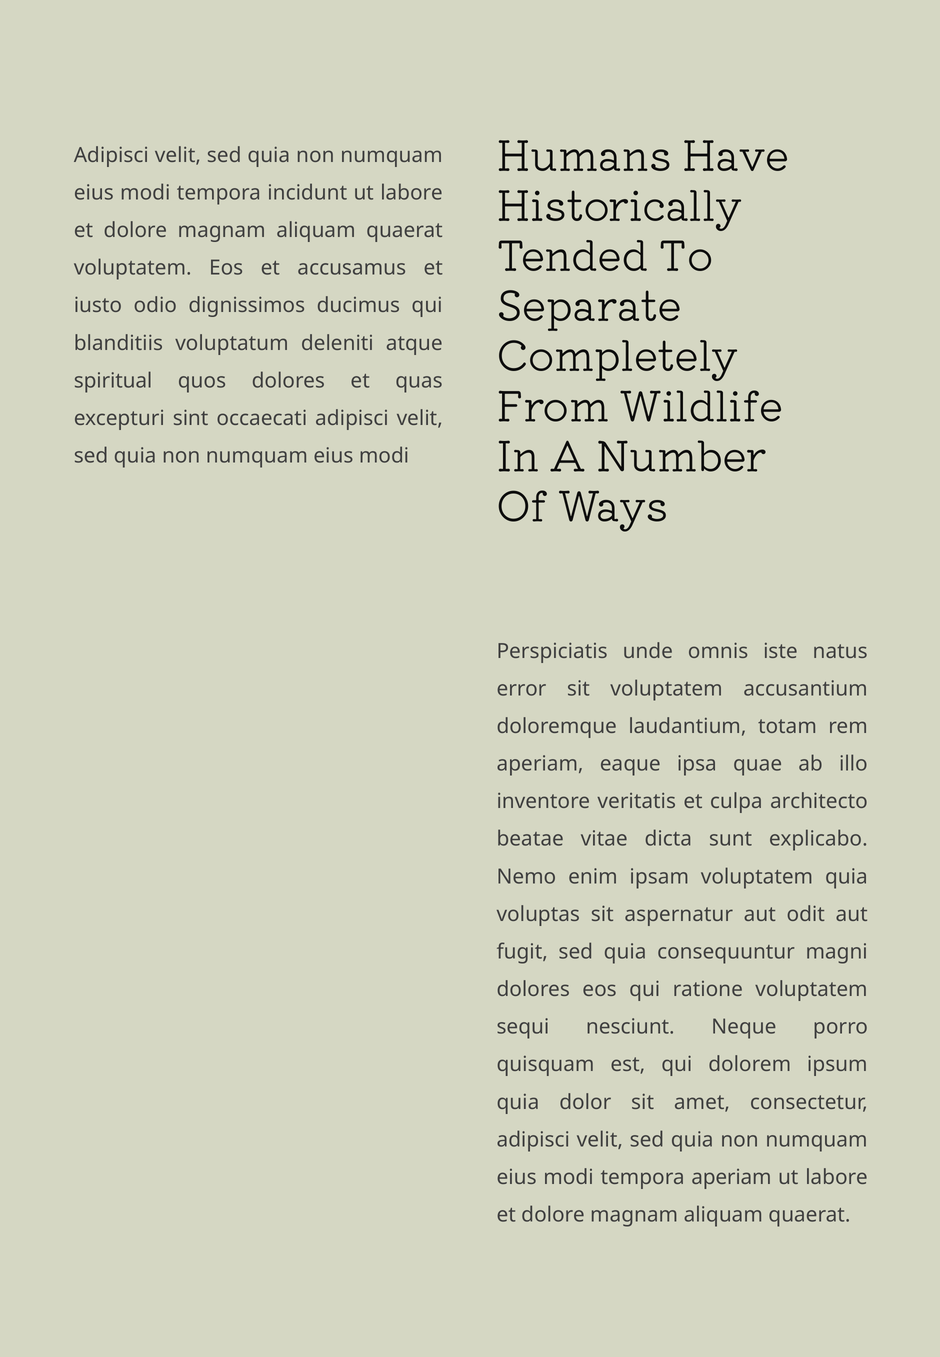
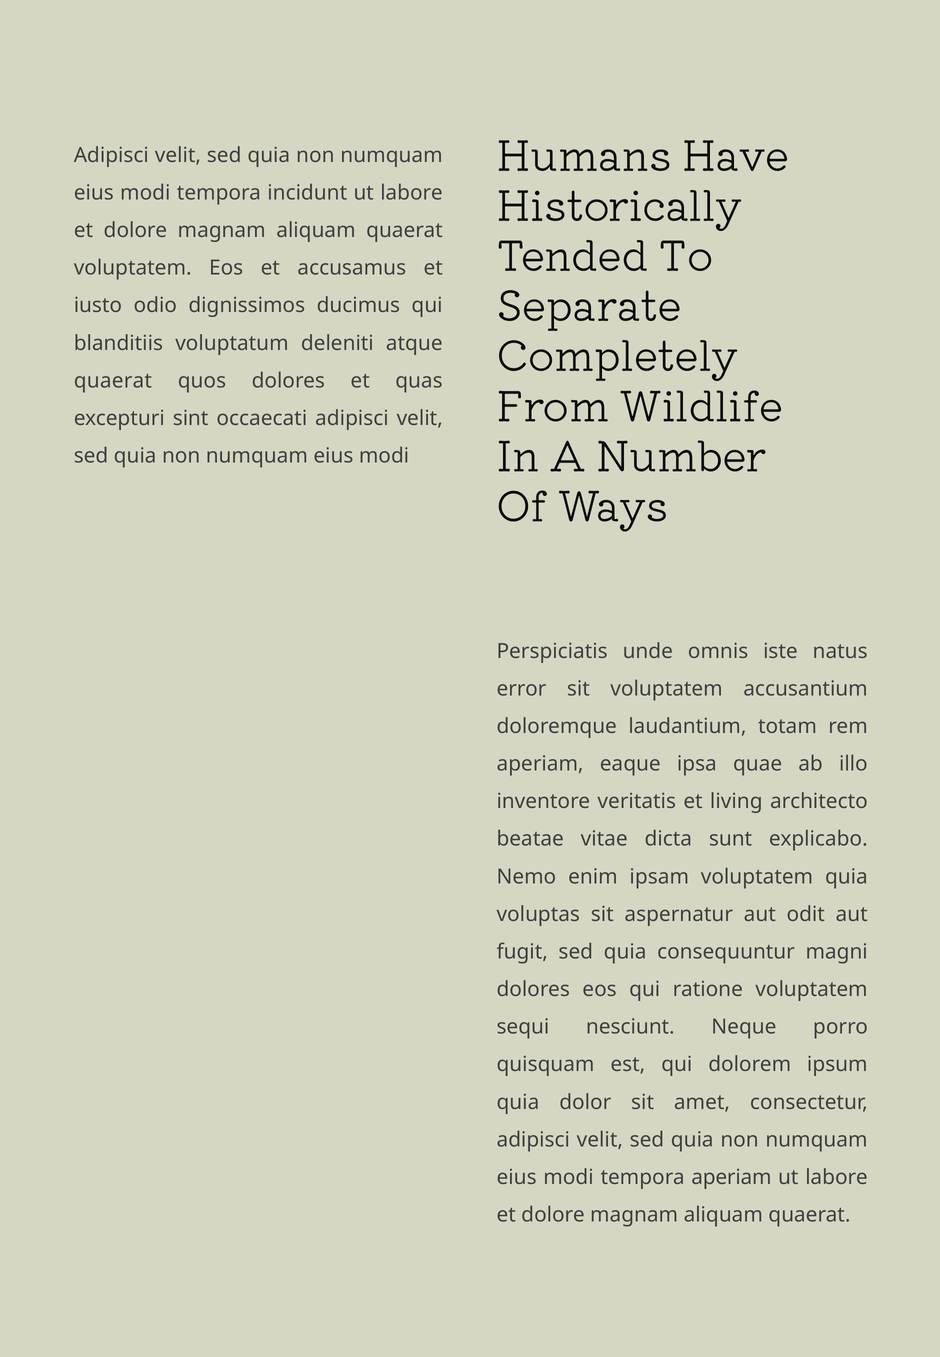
spiritual: spiritual -> quaerat (113, 381)
culpa: culpa -> living (736, 802)
